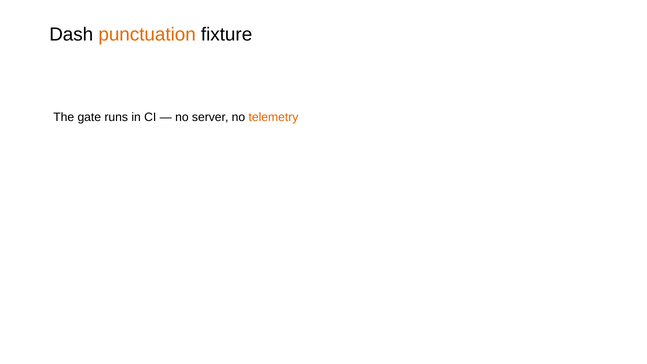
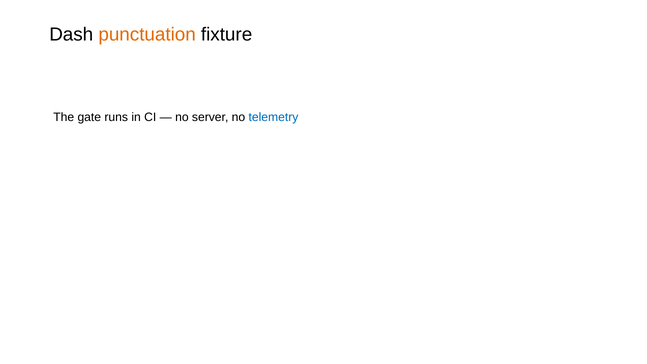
telemetry colour: orange -> blue (273, 117)
